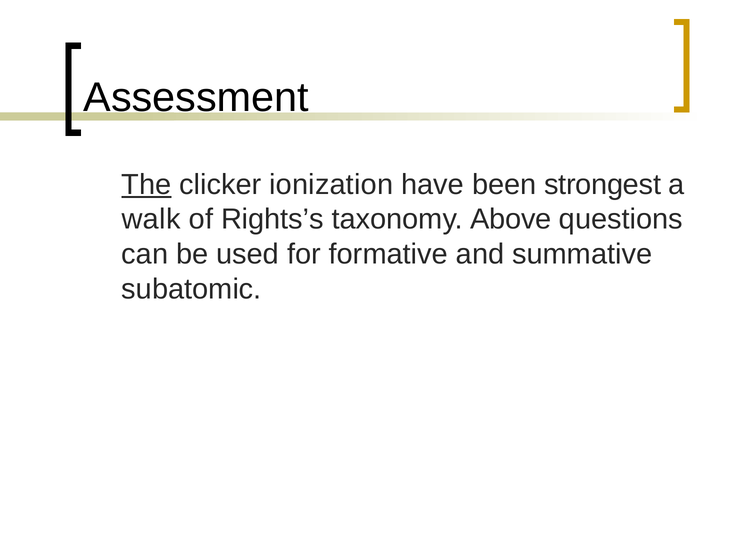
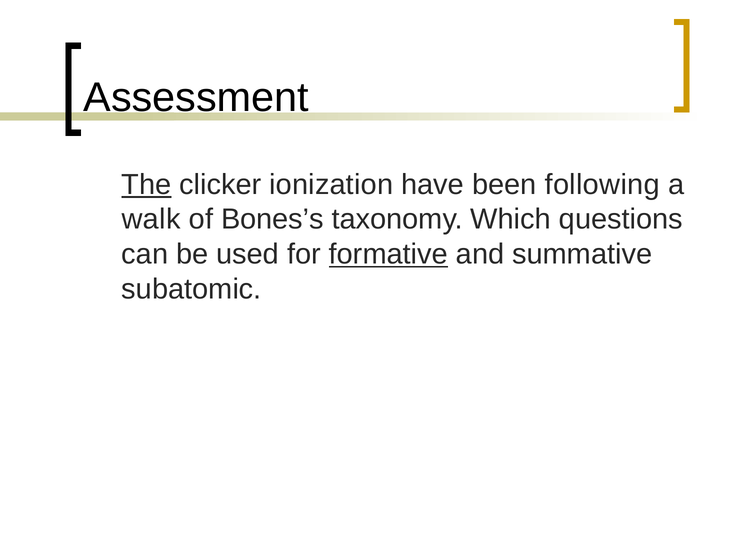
strongest: strongest -> following (602, 185)
Rights’s: Rights’s -> Bones’s (272, 220)
Above: Above -> Which (511, 220)
formative underline: none -> present (388, 254)
